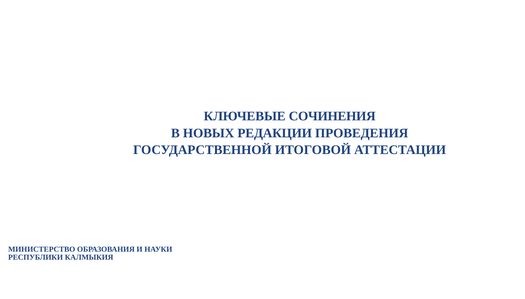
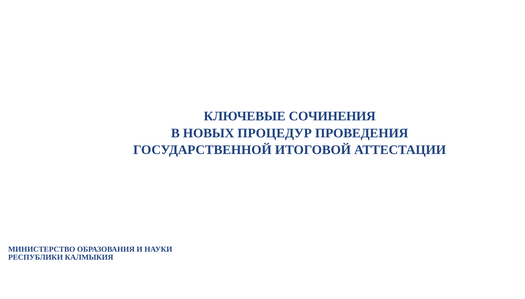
РЕДАКЦИИ: РЕДАКЦИИ -> ПРОЦЕДУР (275, 133)
